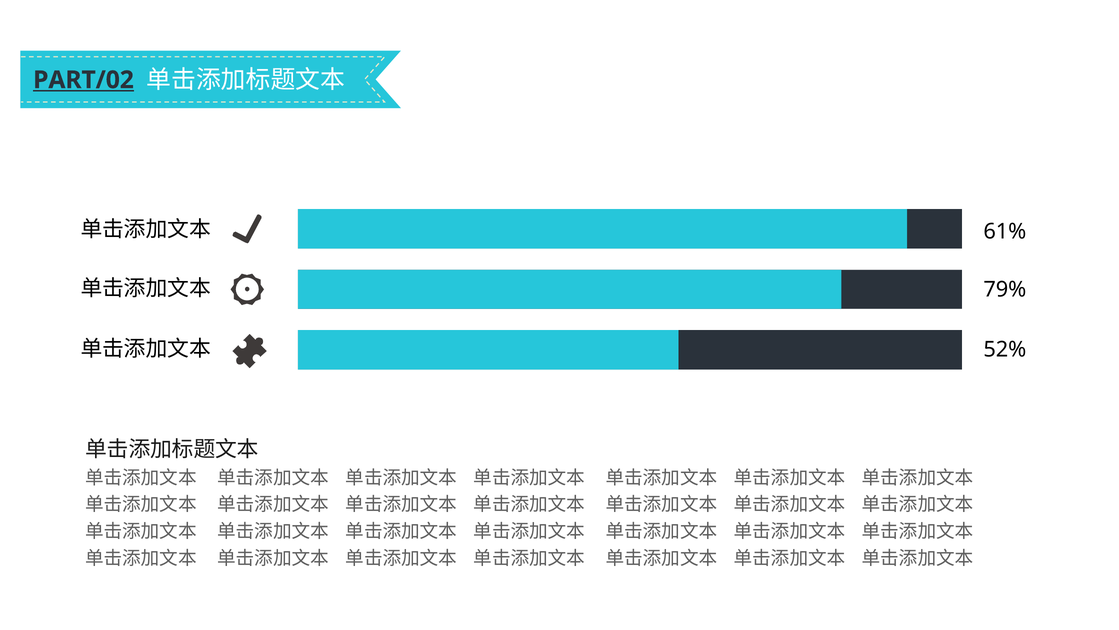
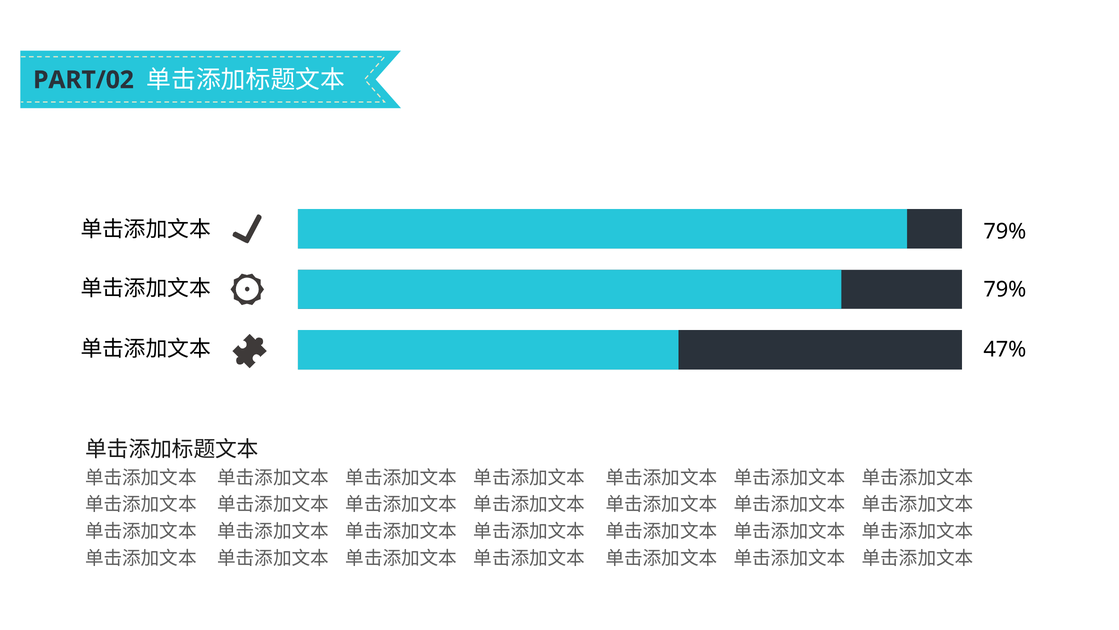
PART/02 underline: present -> none (84, 80)
61%: 61% -> 79% (1005, 231)
52%: 52% -> 47% (1005, 349)
